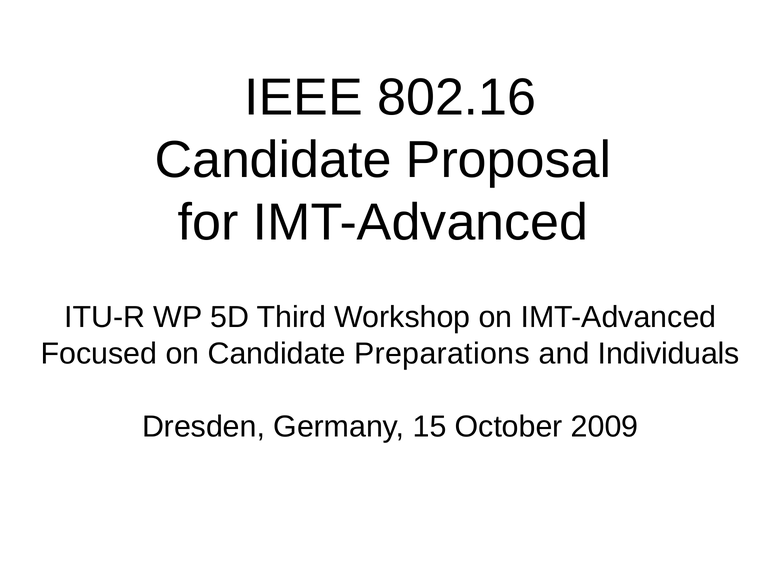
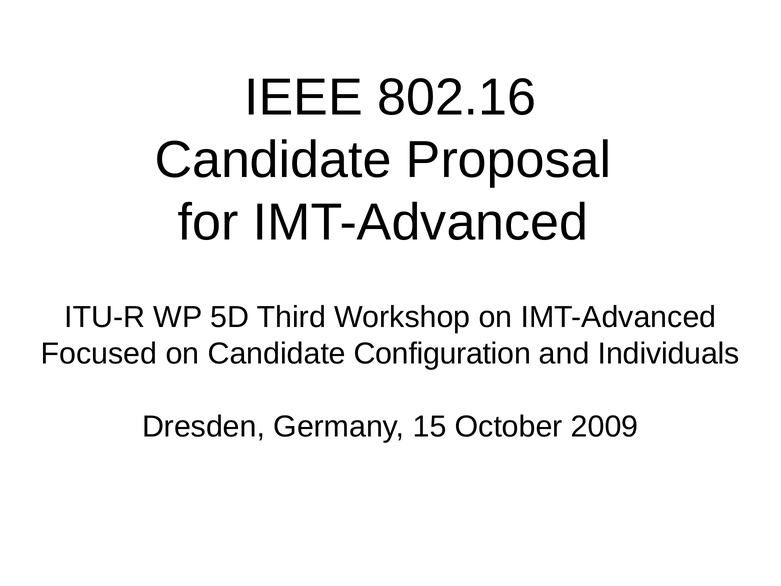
Preparations: Preparations -> Configuration (442, 354)
